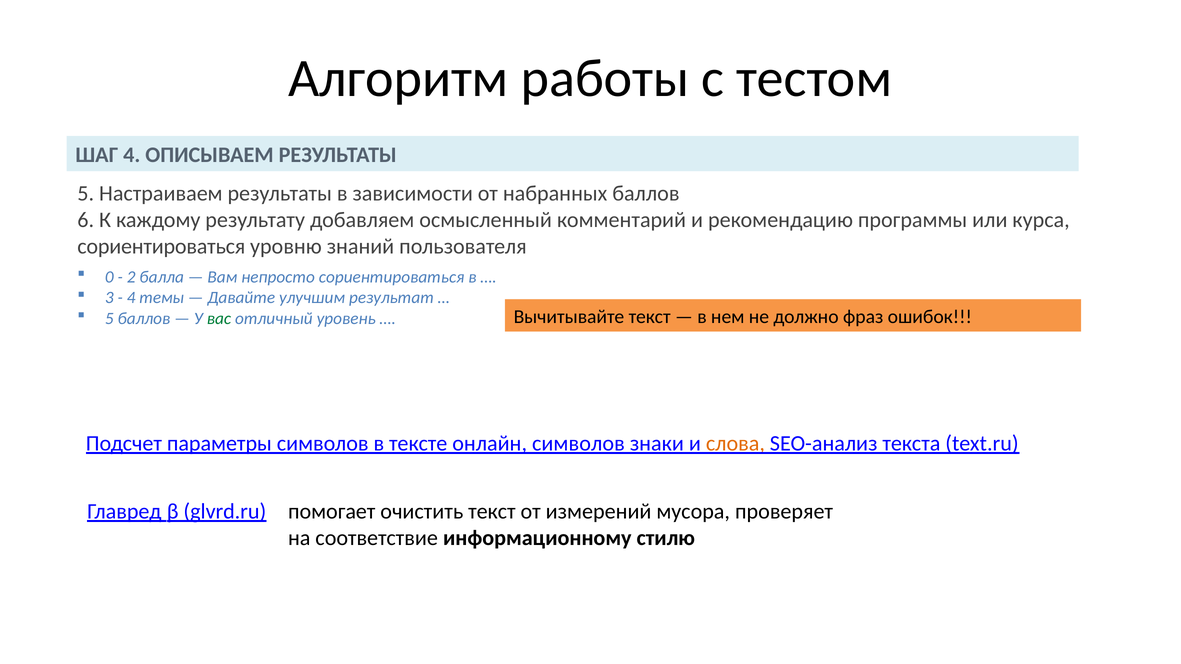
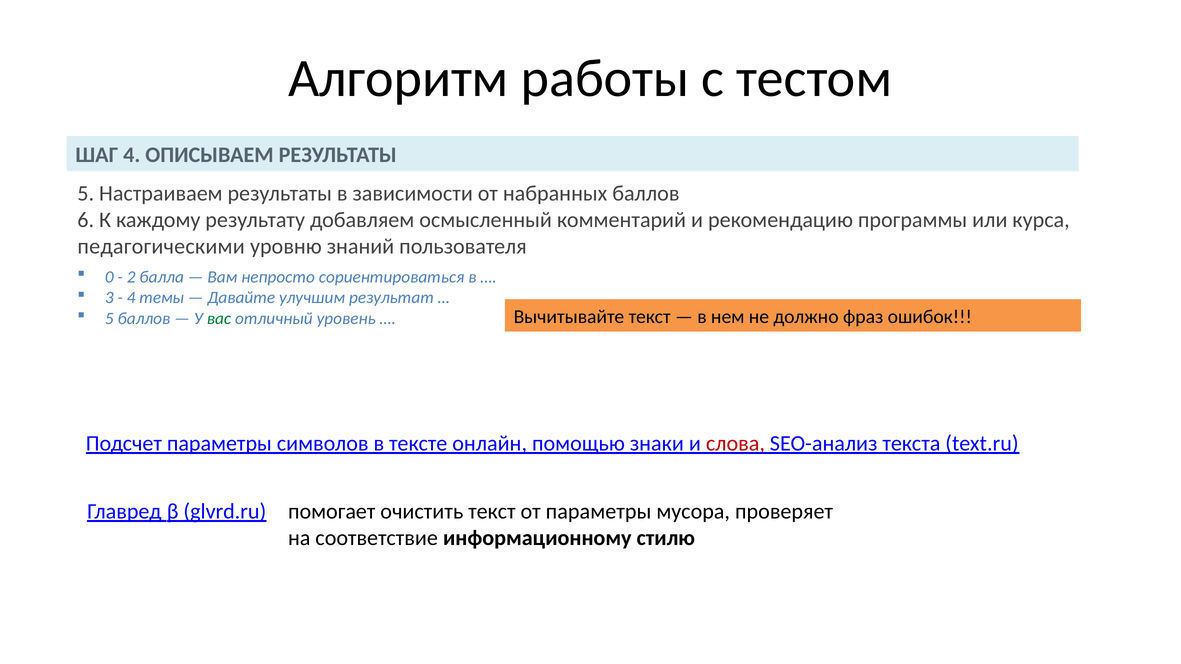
сориентироваться: сориентироваться -> педагогическими (161, 246)
онлайн символов: символов -> помощью (578, 444)
слова colour: orange -> red (735, 444)
от измерений: измерений -> параметры (599, 512)
